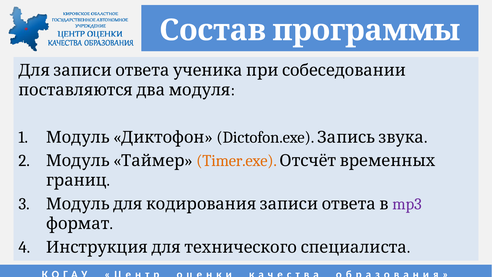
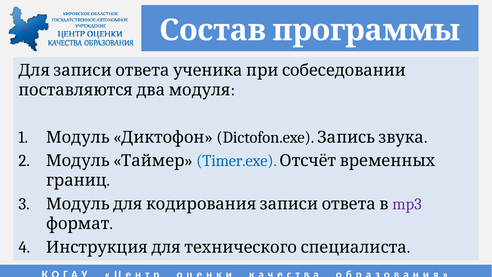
Timer.exe colour: orange -> blue (236, 161)
